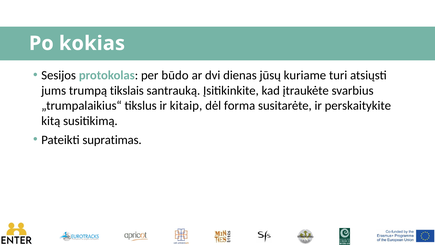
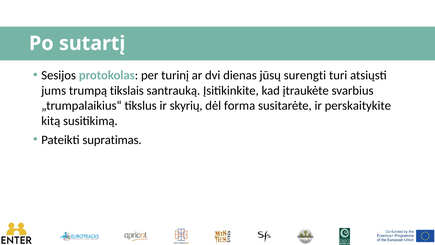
kokias: kokias -> sutartį (92, 43)
būdo: būdo -> turinį (175, 75)
kuriame: kuriame -> surengti (305, 75)
kitaip: kitaip -> skyrių (186, 106)
